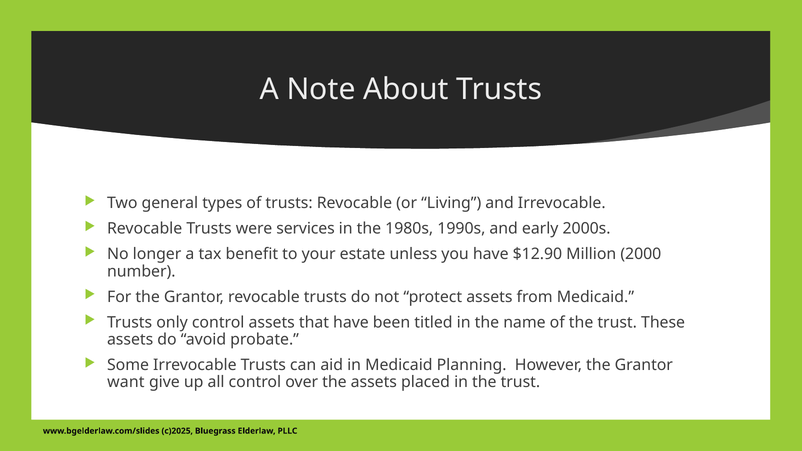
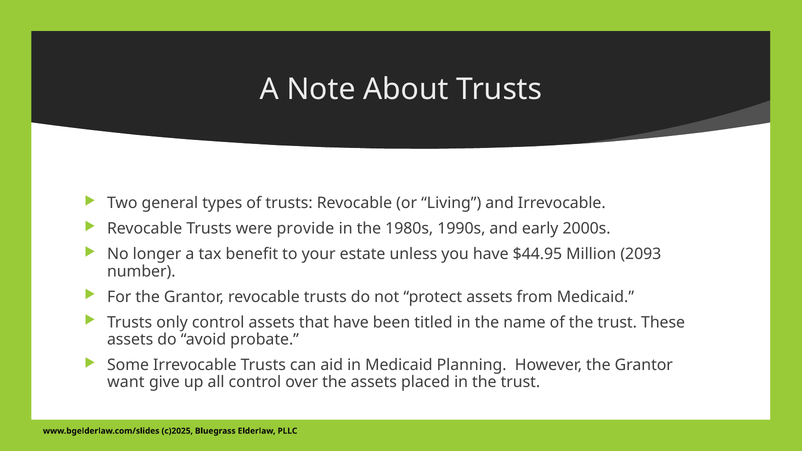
services: services -> provide (305, 229)
$12.90: $12.90 -> $44.95 (537, 254)
2000: 2000 -> 2093 (641, 254)
